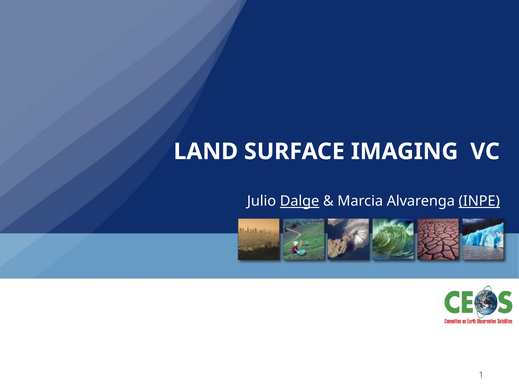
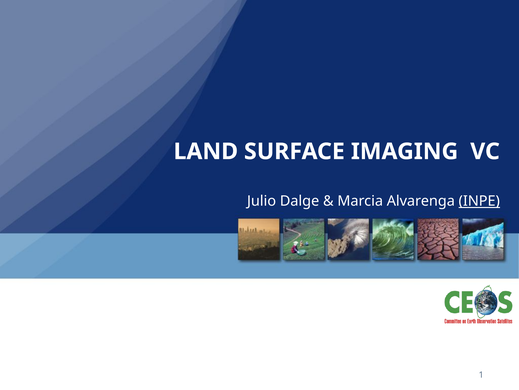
Dalge underline: present -> none (300, 201)
